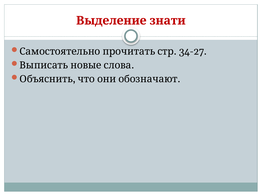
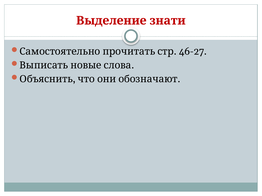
34-27: 34-27 -> 46-27 (193, 52)
